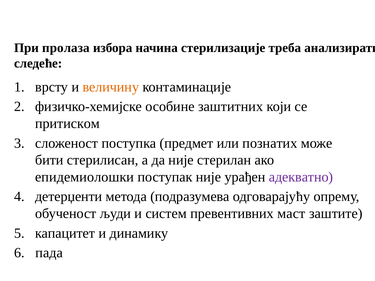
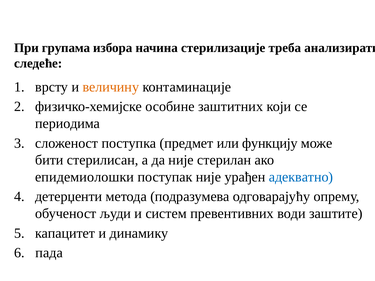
пролаза: пролаза -> групама (66, 48)
притиском: притиском -> периодима (68, 124)
познатих: познатих -> функцију (270, 143)
адекватно colour: purple -> blue (301, 177)
маст: маст -> води (291, 214)
